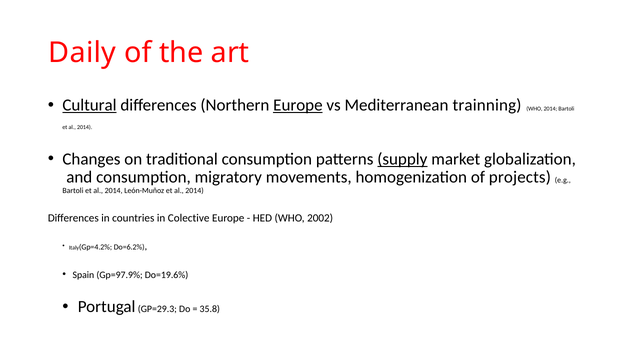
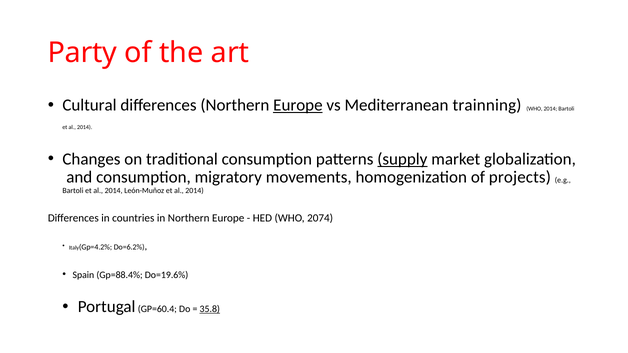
Daily: Daily -> Party (82, 53)
Cultural underline: present -> none (90, 105)
in Colective: Colective -> Northern (189, 218)
2002: 2002 -> 2074 (320, 218)
Gp=97.9%: Gp=97.9% -> Gp=88.4% (120, 275)
GP=29.3: GP=29.3 -> GP=60.4 (157, 309)
35.8 underline: none -> present (210, 309)
